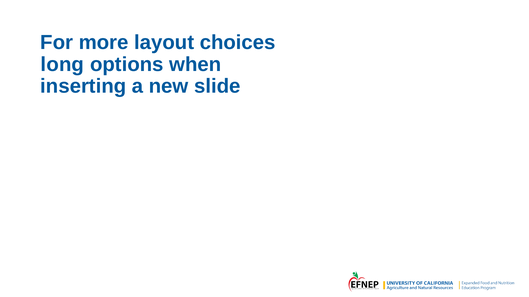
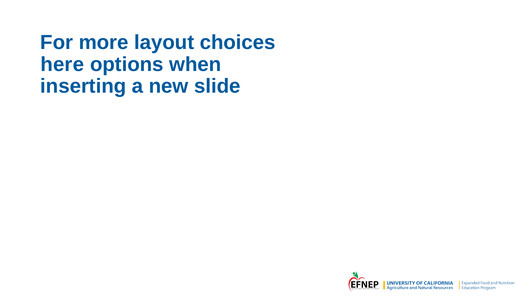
long: long -> here (62, 64)
